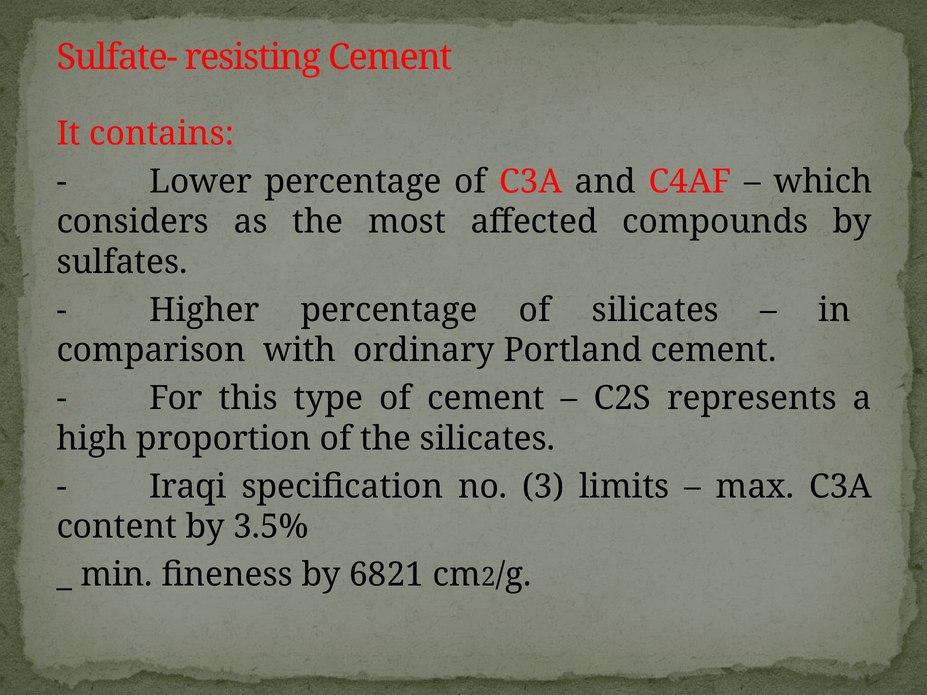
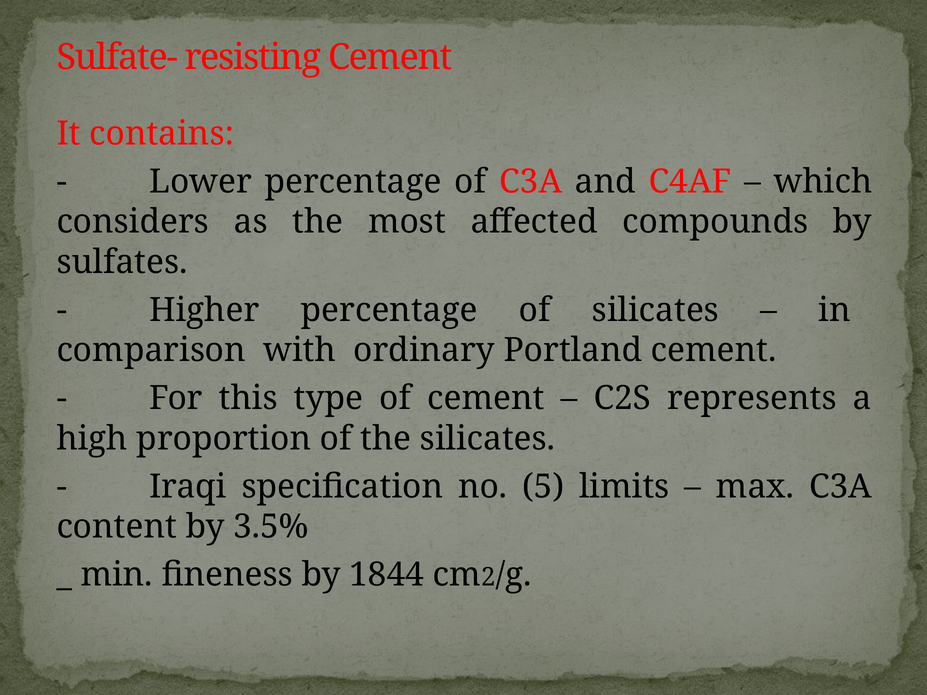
3: 3 -> 5 (543, 487)
6821: 6821 -> 1844 (387, 575)
